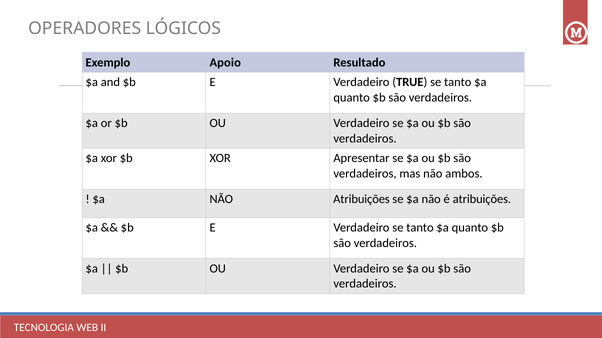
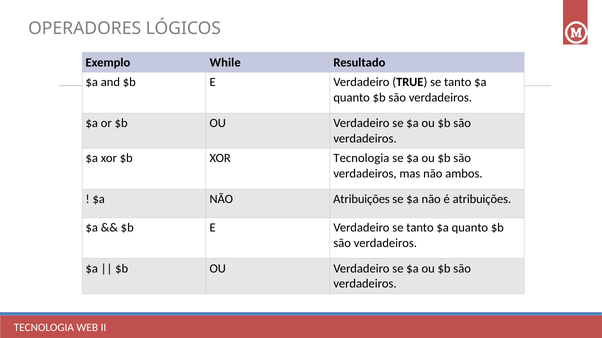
Apoio: Apoio -> While (225, 63)
XOR Apresentar: Apresentar -> Tecnologia (361, 159)
